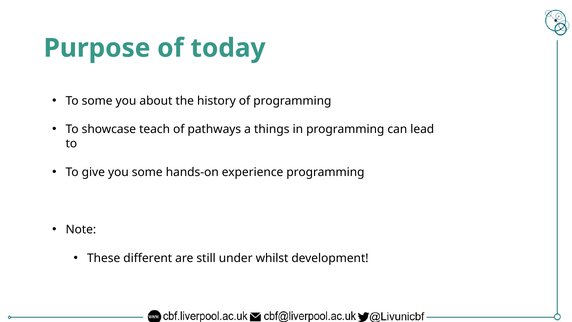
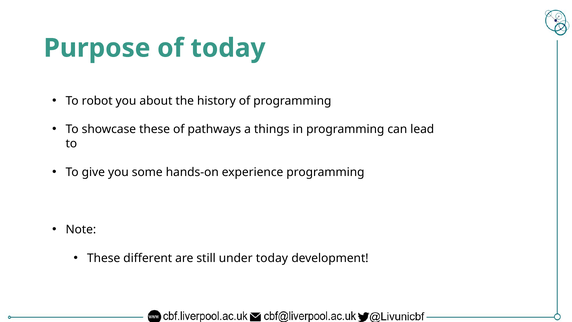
To some: some -> robot (97, 101)
showcase teach: teach -> these (155, 129)
under whilst: whilst -> today (272, 258)
